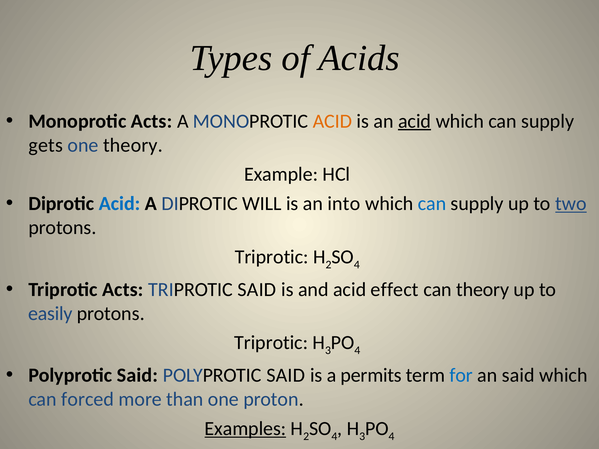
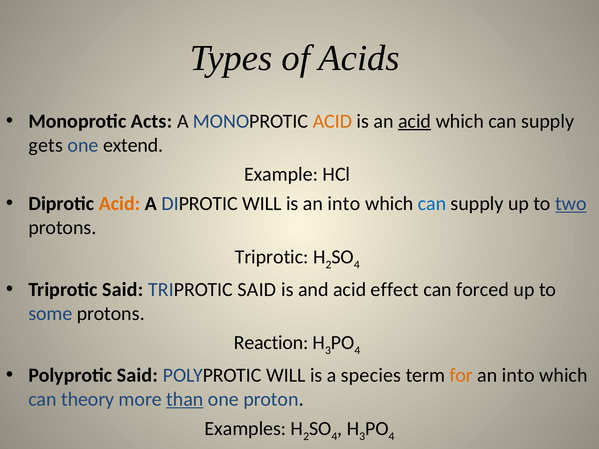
one theory: theory -> extend (133, 145)
Acid colour: blue -> orange (120, 204)
Acts: Acts -> Said (123, 290)
can theory: theory -> forced (483, 290)
easily: easily -> some (50, 314)
Triprotic: Triprotic -> Reaction (271, 343)
SAID: SAID -> WILL (286, 376)
permits: permits -> species (371, 376)
for colour: blue -> orange (461, 376)
said: said -> into (518, 376)
forced: forced -> theory (88, 399)
than underline: none -> present (185, 399)
Examples underline: present -> none (245, 429)
